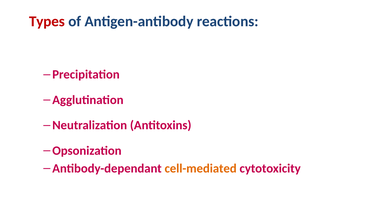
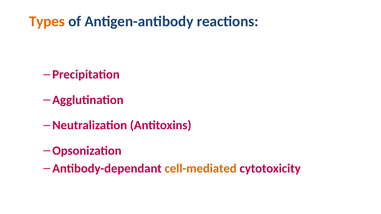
Types colour: red -> orange (47, 22)
